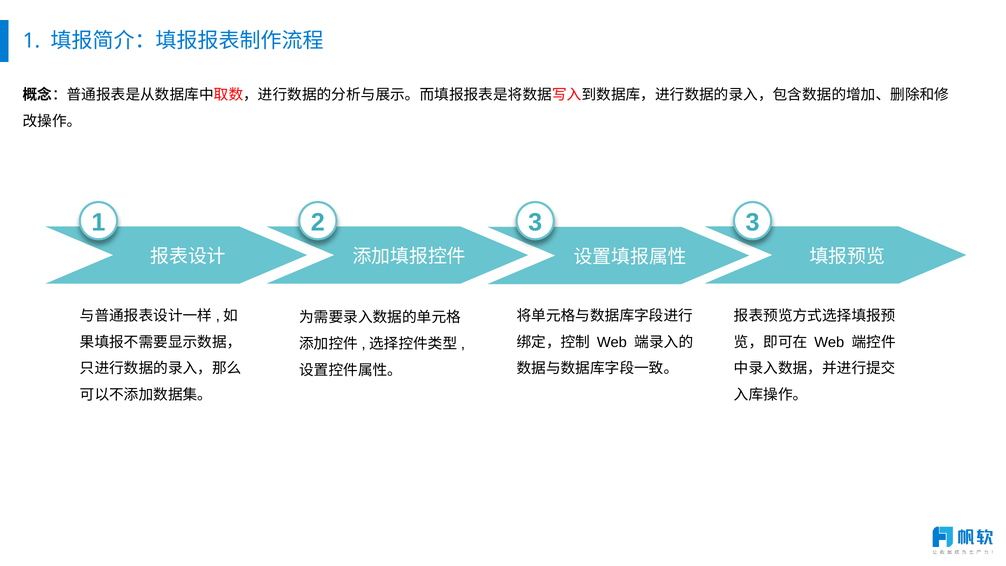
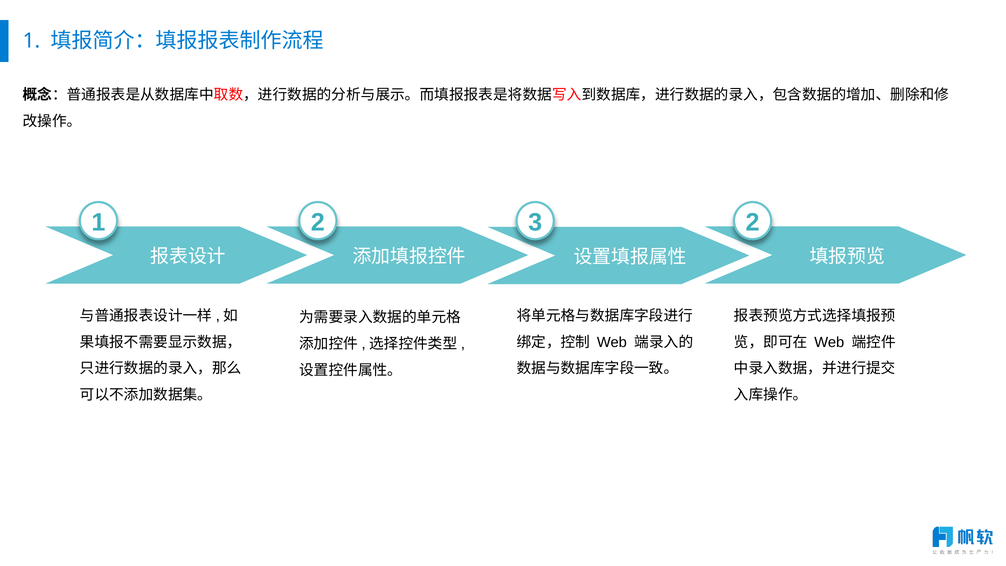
3 3: 3 -> 2 (753, 222)
